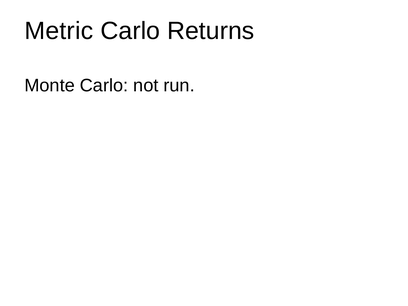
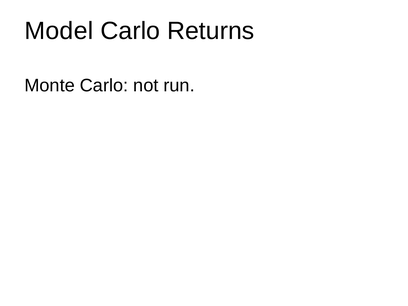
Metric: Metric -> Model (59, 31)
